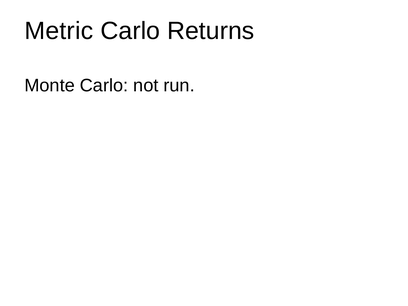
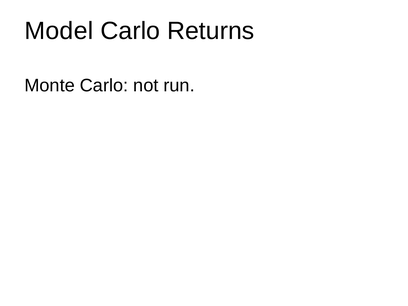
Metric: Metric -> Model (59, 31)
